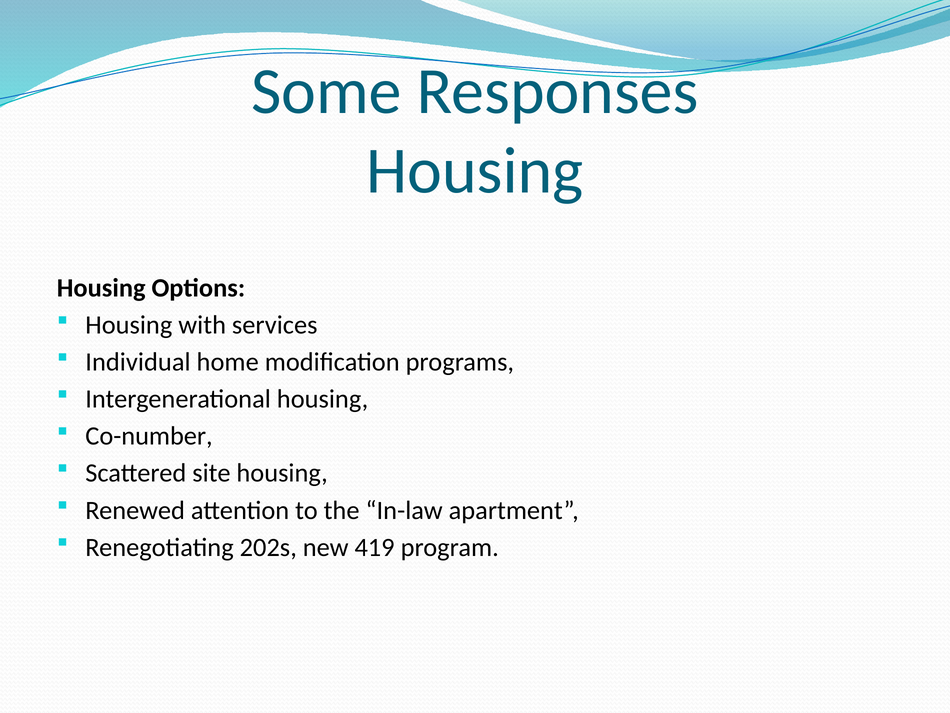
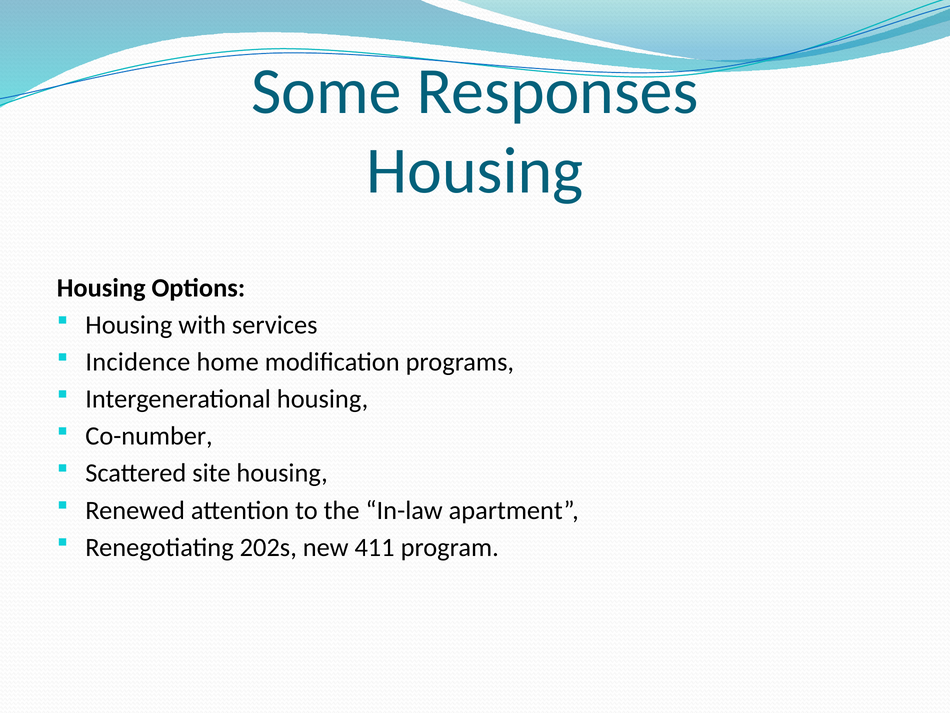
Individual: Individual -> Incidence (138, 362)
419: 419 -> 411 (375, 547)
